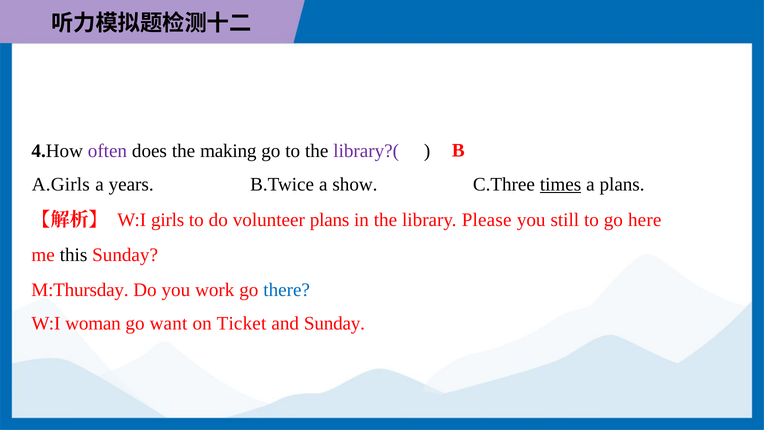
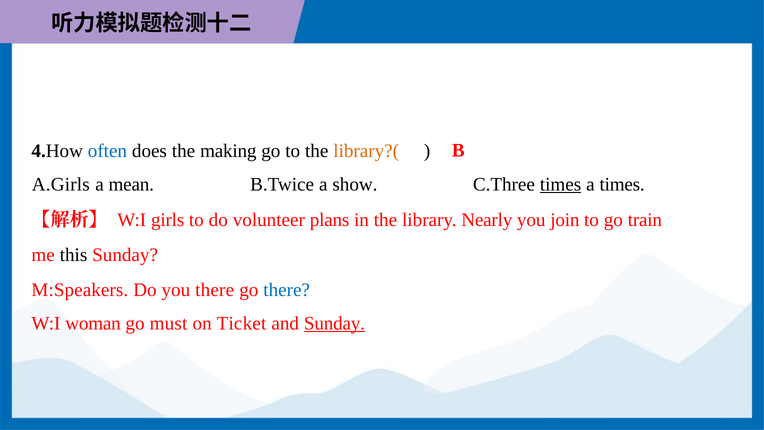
often colour: purple -> blue (107, 151)
library?( colour: purple -> orange (366, 151)
years: years -> mean (131, 184)
a plans: plans -> times (622, 184)
Please: Please -> Nearly (487, 220)
still: still -> join (565, 220)
here: here -> train (645, 220)
M:Thursday: M:Thursday -> M:Speakers (80, 290)
you work: work -> there (215, 290)
want: want -> must (168, 323)
Sunday underline: none -> present (334, 323)
